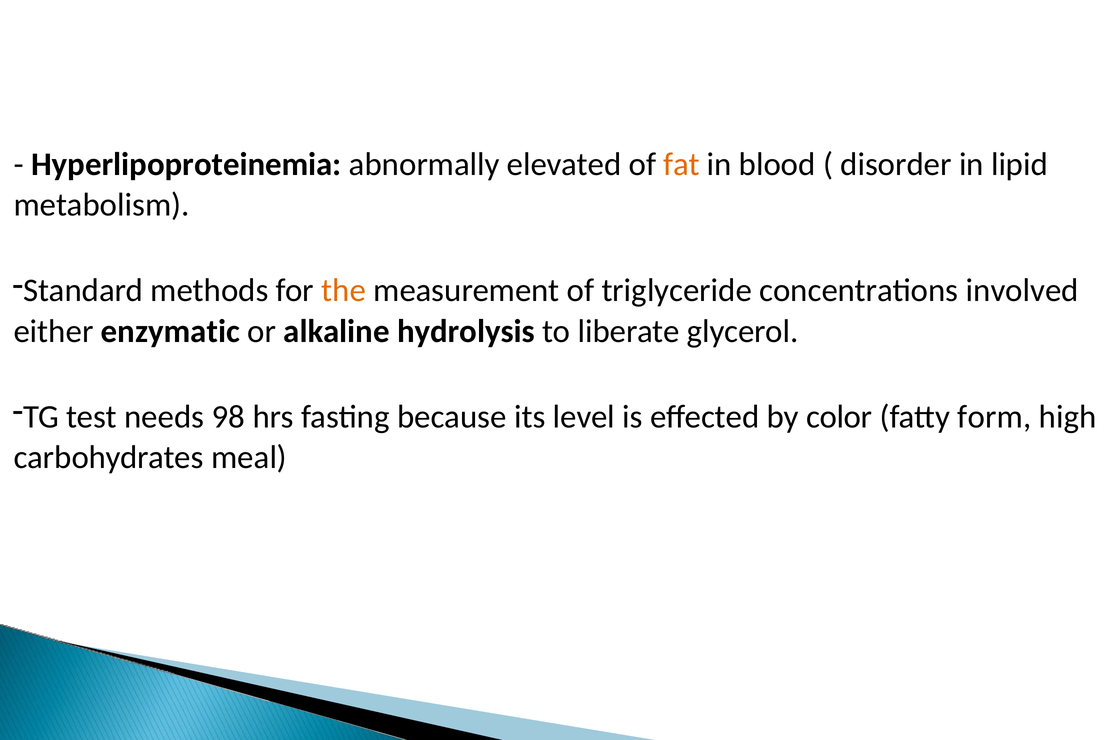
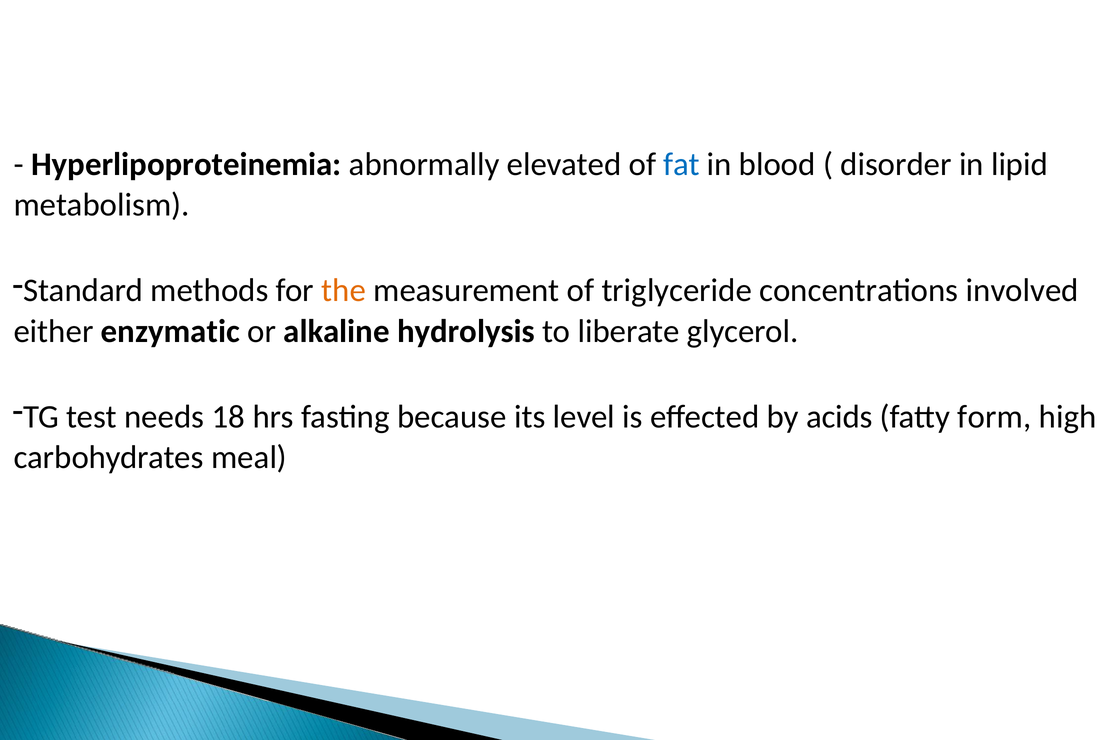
fat colour: orange -> blue (682, 164)
98: 98 -> 18 (228, 417)
color: color -> acids (839, 417)
